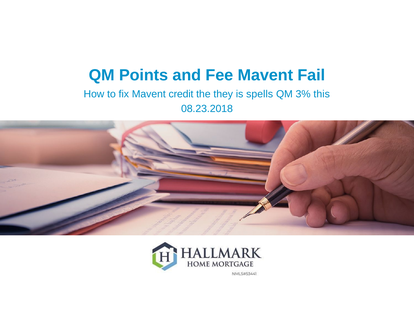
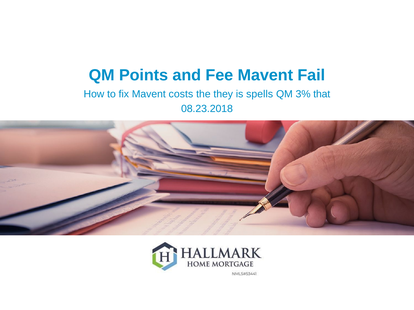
credit: credit -> costs (181, 94)
this: this -> that (322, 94)
